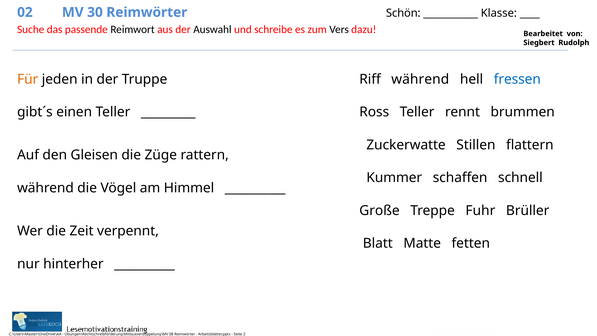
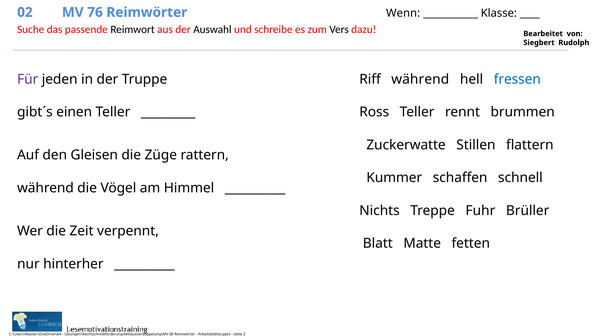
30: 30 -> 76 (95, 12)
Schön: Schön -> Wenn (403, 13)
Für colour: orange -> purple (28, 79)
Große: Große -> Nichts (380, 211)
